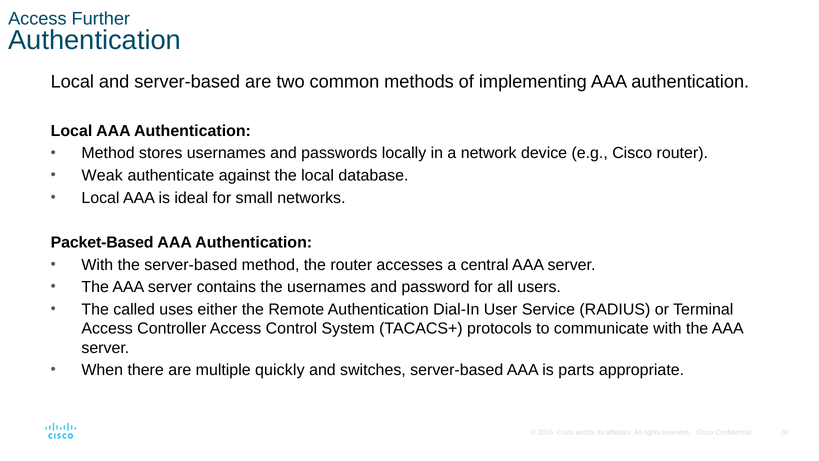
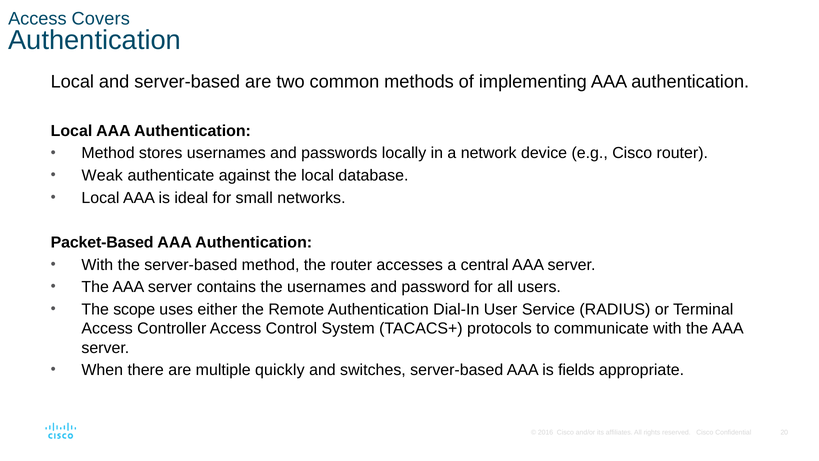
Further: Further -> Covers (101, 19)
called: called -> scope (134, 309)
parts: parts -> fields (576, 370)
